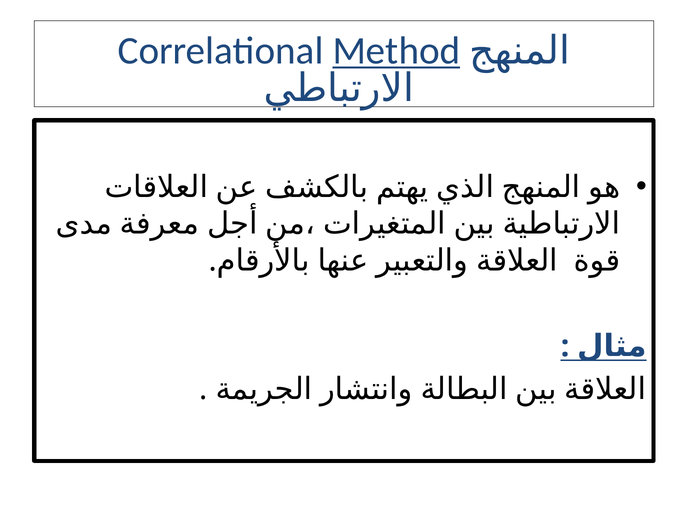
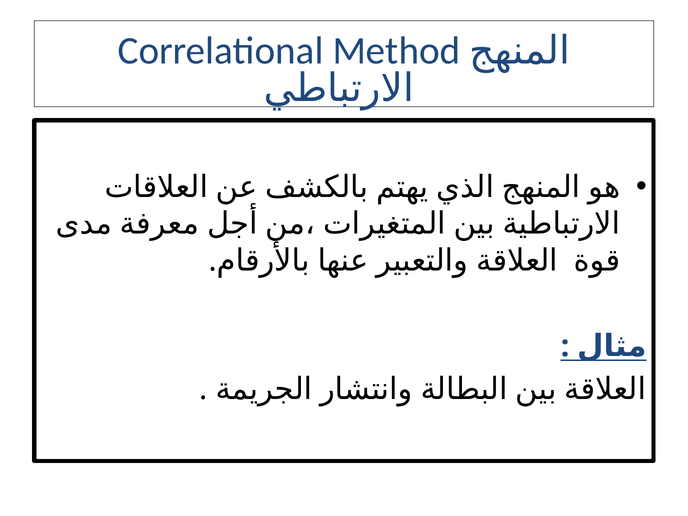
Method underline: present -> none (396, 51)
